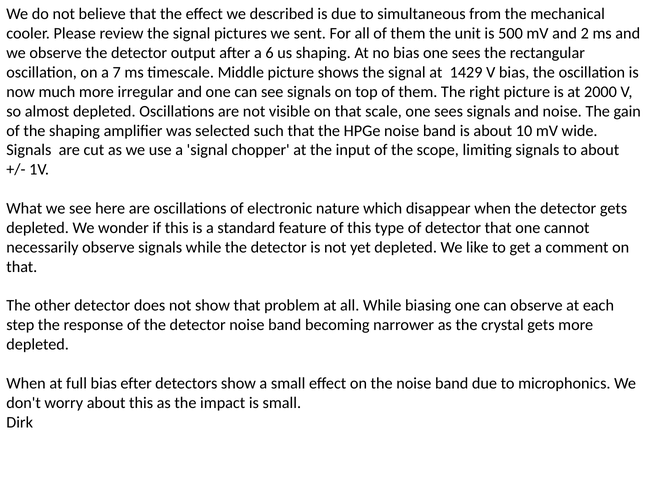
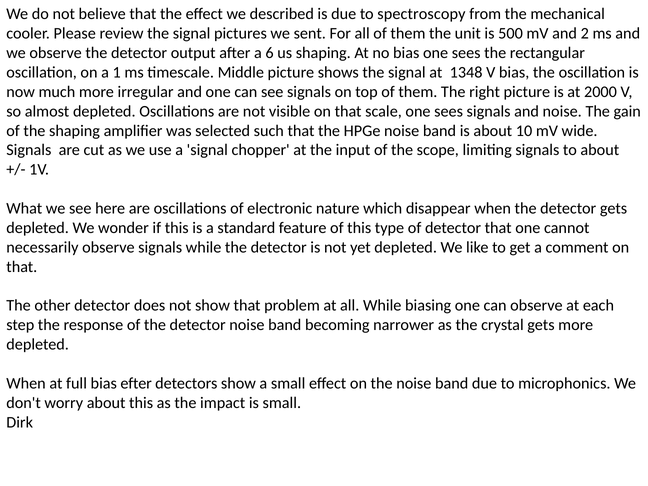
simultaneous: simultaneous -> spectroscopy (421, 14)
7: 7 -> 1 (117, 72)
1429: 1429 -> 1348 (466, 72)
